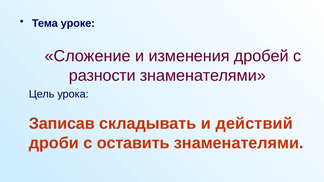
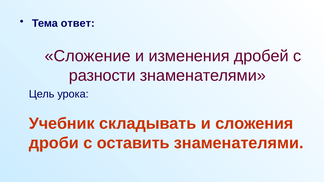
уроке: уроке -> ответ (78, 23)
Записав: Записав -> Учебник (62, 124)
действий: действий -> сложения (254, 124)
